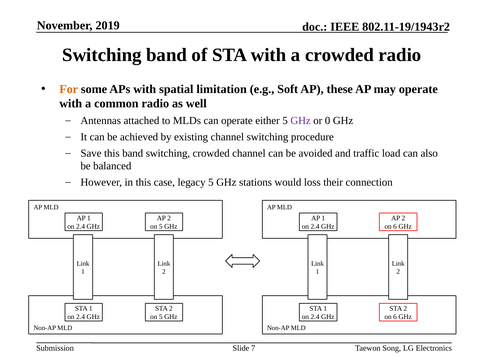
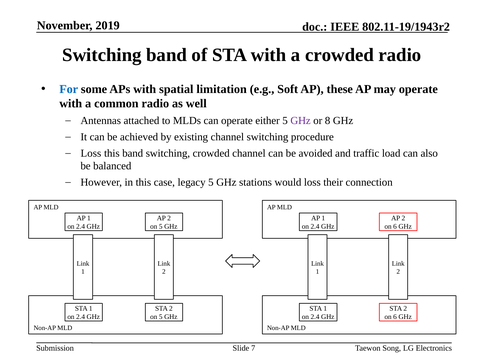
For colour: orange -> blue (69, 89)
0: 0 -> 8 (328, 121)
Save: Save -> Loss (91, 153)
